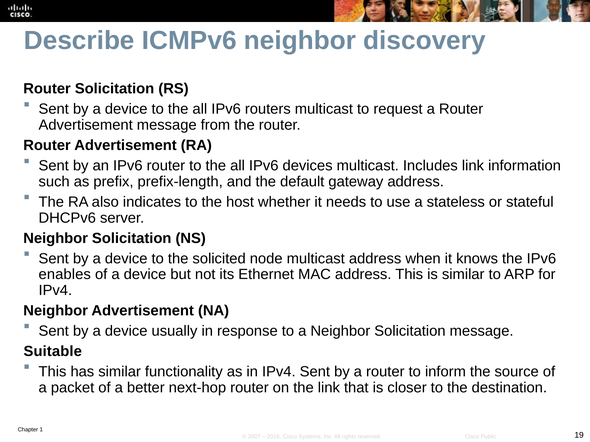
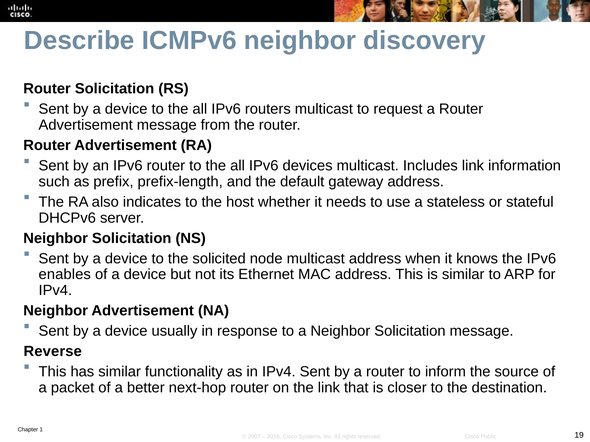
Suitable: Suitable -> Reverse (53, 352)
